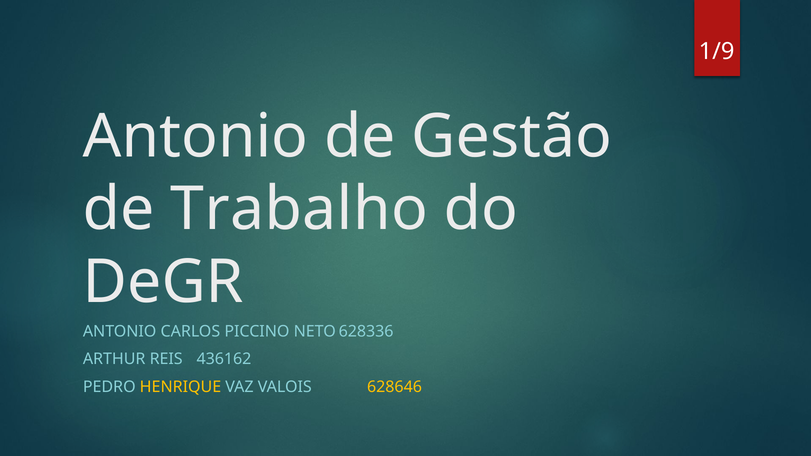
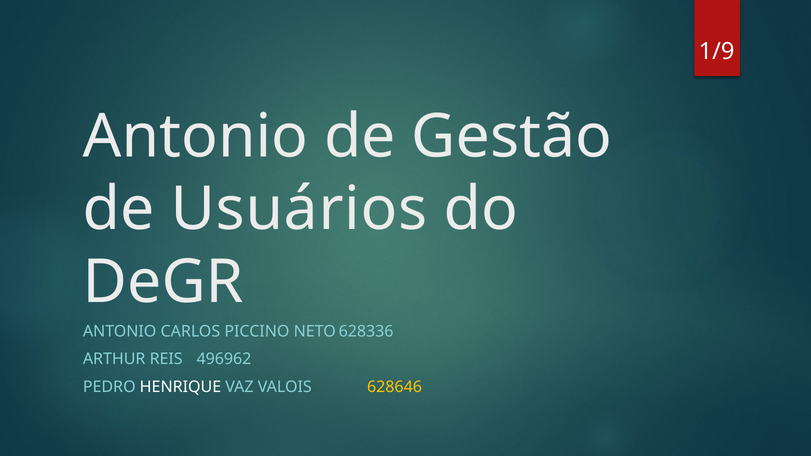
Trabalho: Trabalho -> Usuários (299, 210)
436162: 436162 -> 496962 (224, 359)
HENRIQUE colour: yellow -> white (180, 387)
